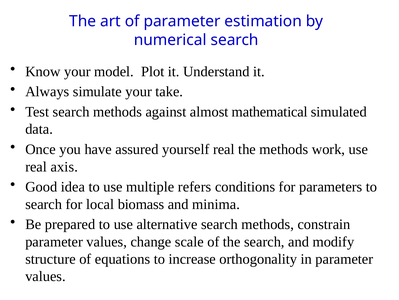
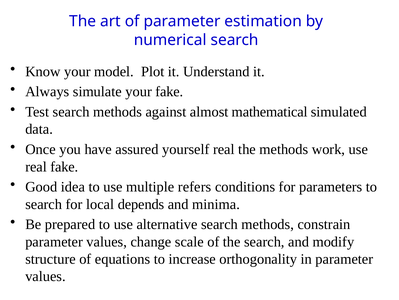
your take: take -> fake (169, 91)
real axis: axis -> fake (64, 166)
biomass: biomass -> depends (141, 204)
